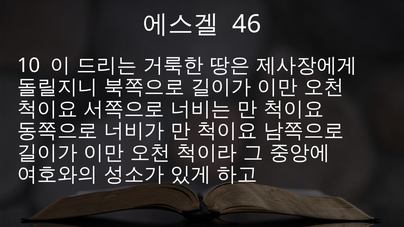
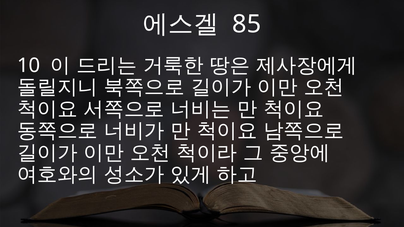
46: 46 -> 85 (247, 24)
